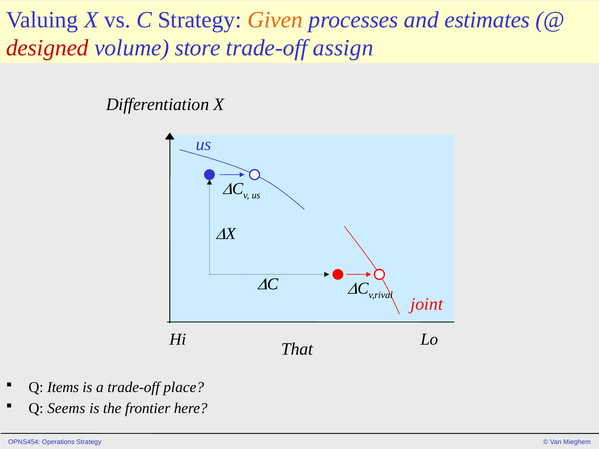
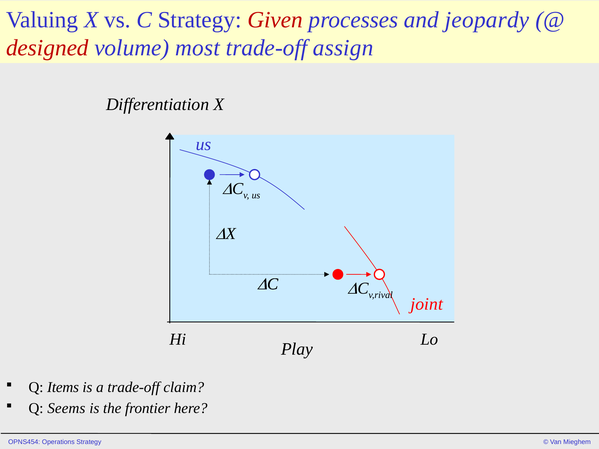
Given colour: orange -> red (275, 20)
estimates: estimates -> jeopardy (487, 20)
store: store -> most (197, 48)
That: That -> Play (297, 349)
place: place -> claim (184, 387)
